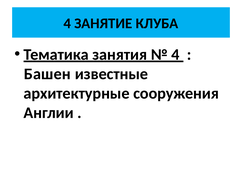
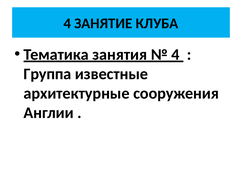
Башен: Башен -> Группа (47, 74)
